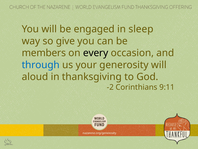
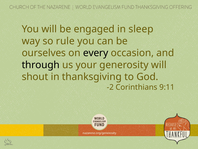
give: give -> rule (65, 41)
members: members -> ourselves (44, 53)
through colour: blue -> black (41, 65)
aloud: aloud -> shout (35, 77)
